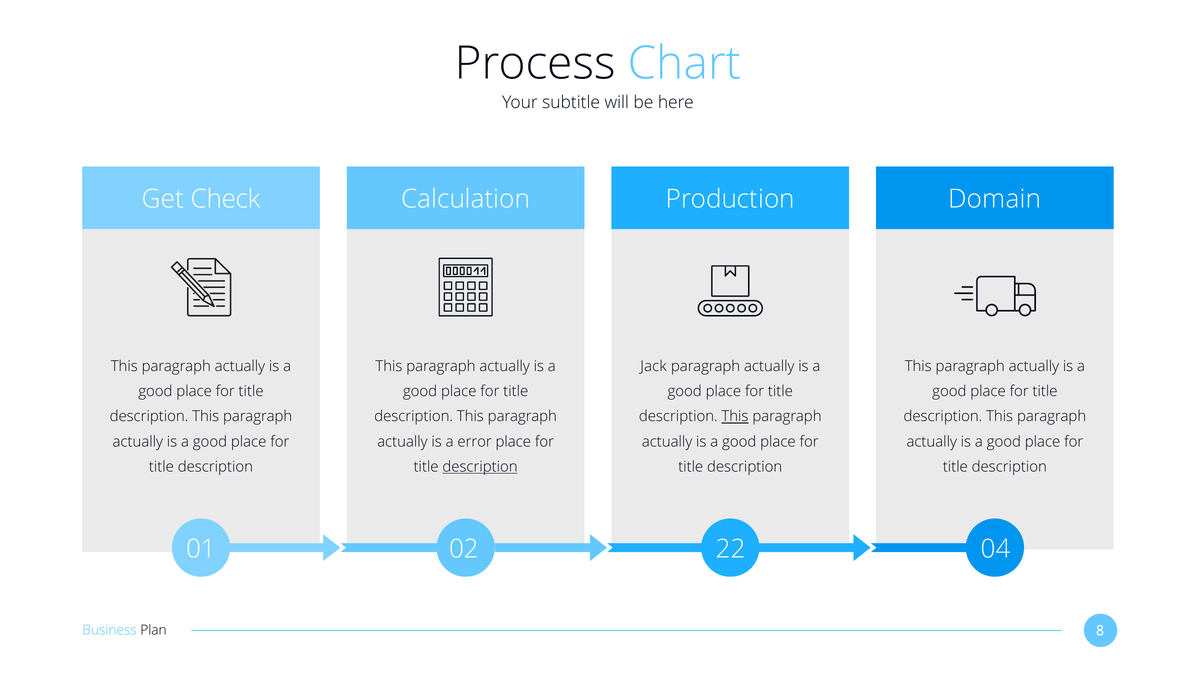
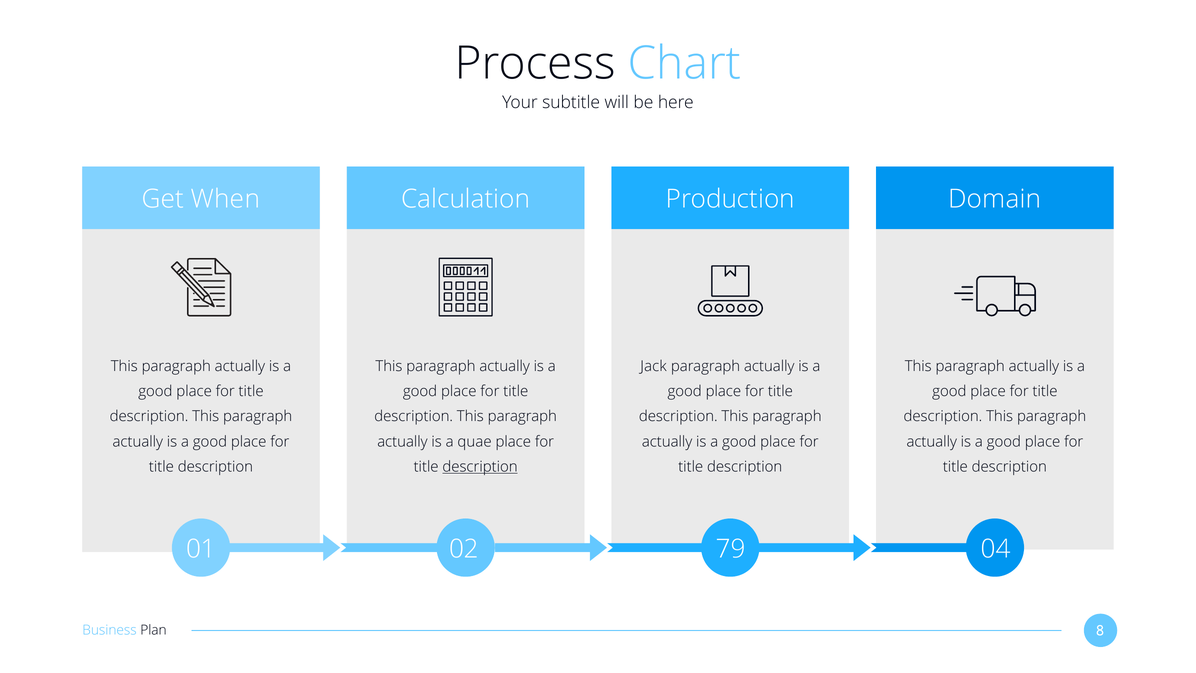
Check: Check -> When (225, 199)
This underline: present -> none (735, 416)
error: error -> quae (475, 442)
22: 22 -> 79 (731, 549)
